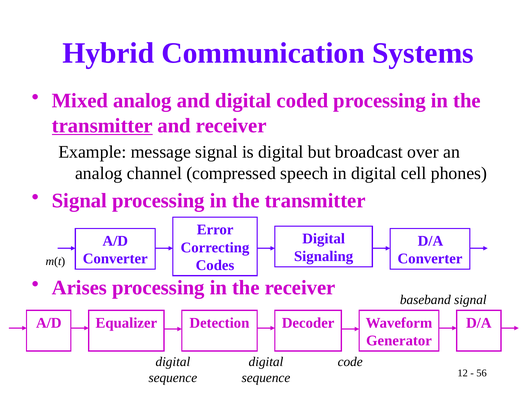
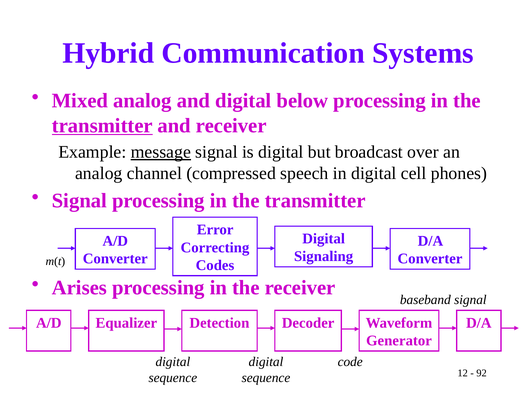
coded: coded -> below (302, 101)
message underline: none -> present (161, 152)
56: 56 -> 92 (482, 373)
